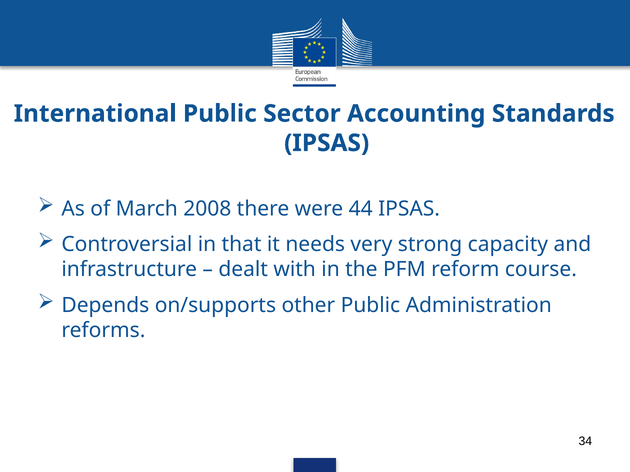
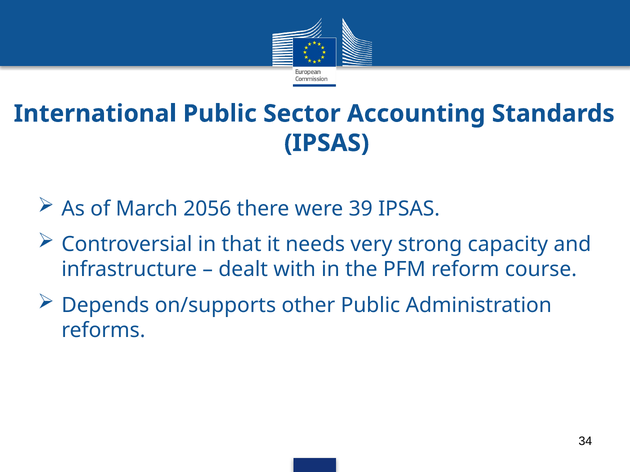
2008: 2008 -> 2056 (207, 209)
44: 44 -> 39 (361, 209)
